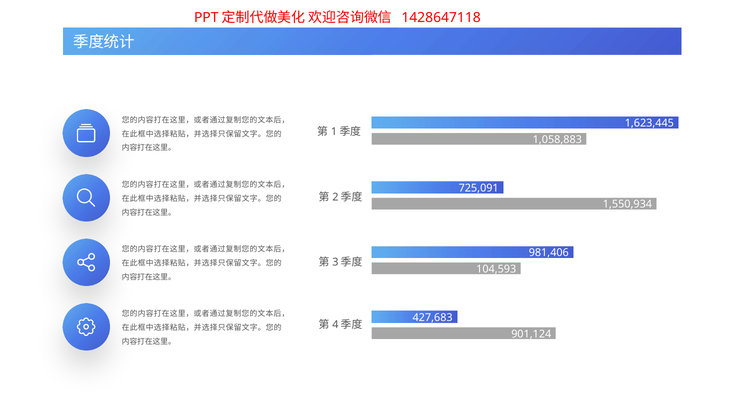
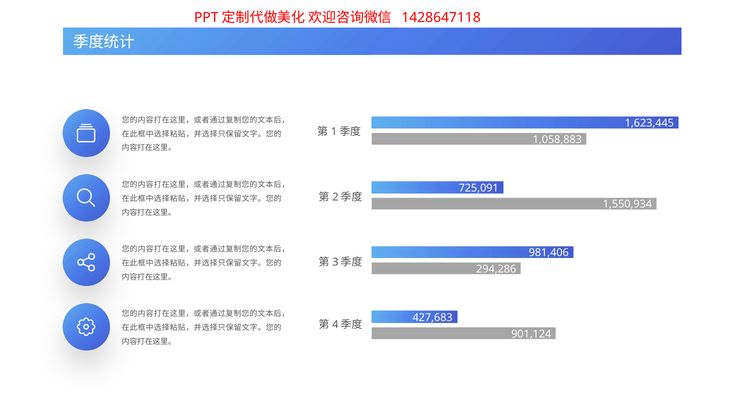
104,593: 104,593 -> 294,286 (496, 269)
